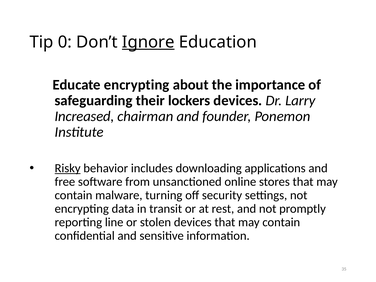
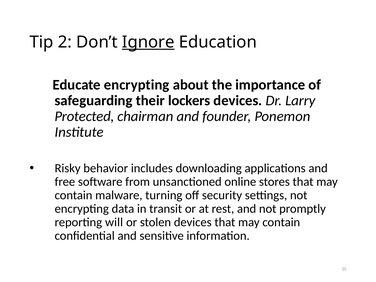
0: 0 -> 2 (65, 42)
Increased: Increased -> Protected (84, 116)
Risky underline: present -> none (68, 168)
line: line -> will (114, 222)
